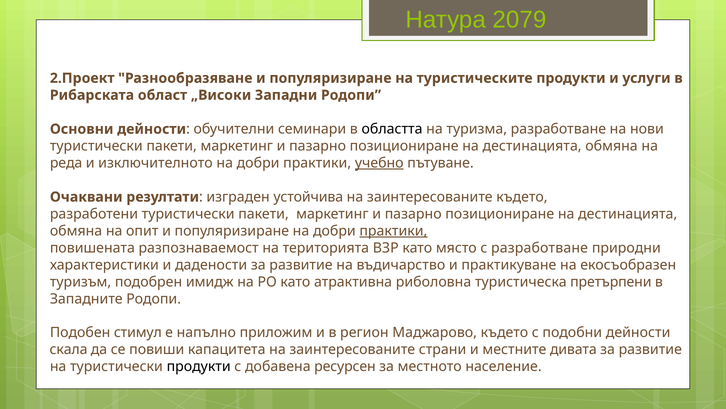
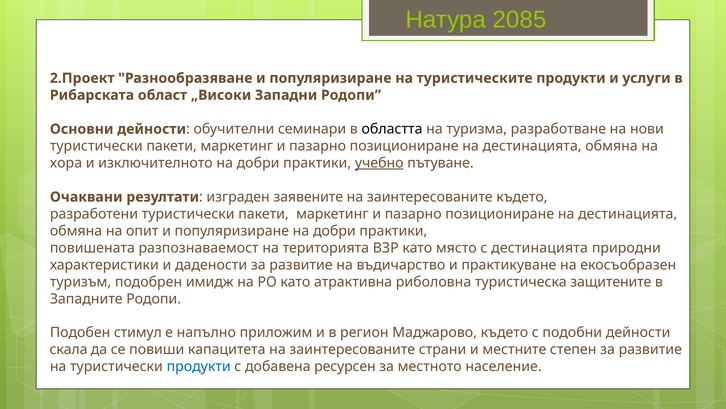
2079: 2079 -> 2085 (519, 20)
реда: реда -> хора (66, 163)
устойчива: устойчива -> заявените (308, 197)
практики underline: present -> none (393, 231)
с разработване: разработване -> дестинацията (540, 248)
претърпени: претърпени -> защитените (611, 281)
дивата: дивата -> степен (573, 349)
продукти colour: black -> blue (199, 366)
